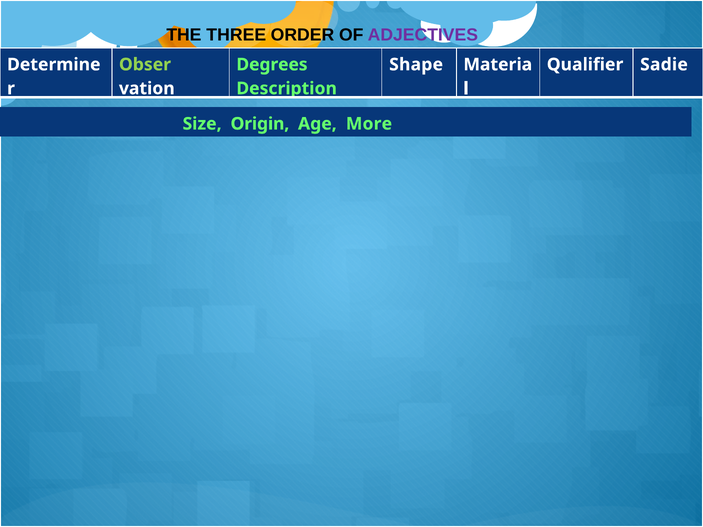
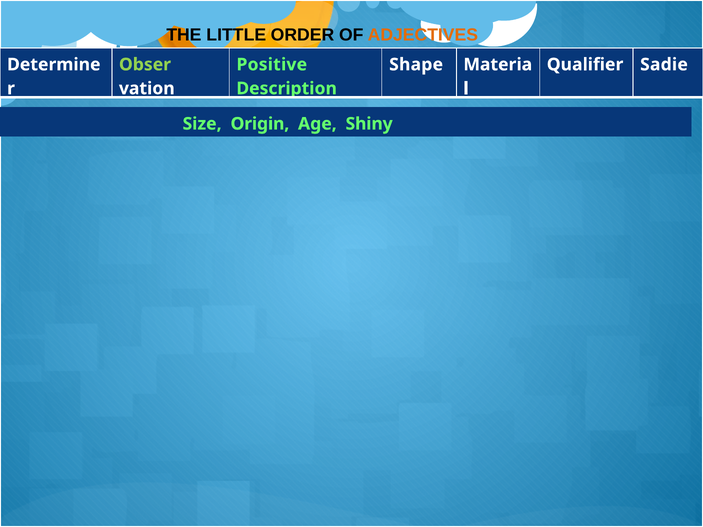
THREE: THREE -> LITTLE (236, 35)
ADJECTIVES colour: purple -> orange (423, 35)
Degrees: Degrees -> Positive (272, 65)
More: More -> Shiny (369, 124)
